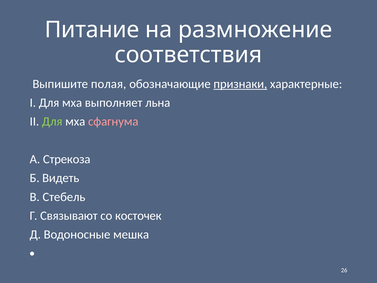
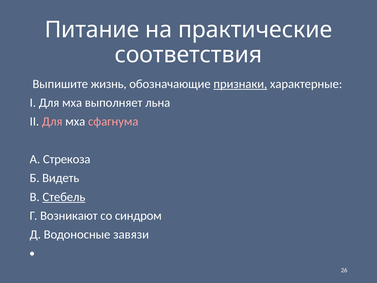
размножение: размножение -> практические (255, 30)
полая: полая -> жизнь (109, 84)
Для colour: light green -> pink (52, 121)
Стебель underline: none -> present (64, 197)
Связывают: Связывают -> Возникают (69, 216)
косточек: косточек -> синдром (138, 216)
мешка: мешка -> завязи (131, 234)
